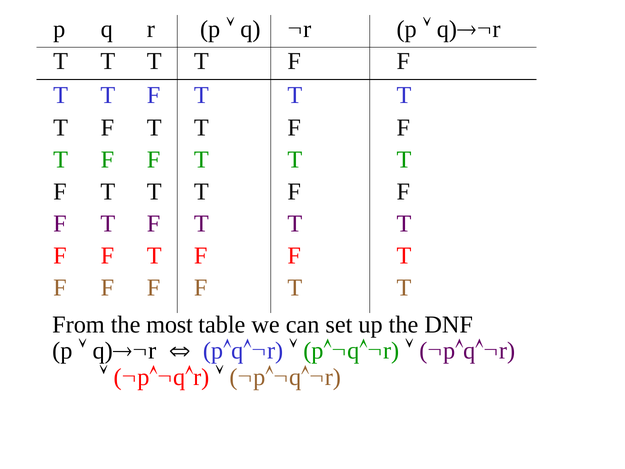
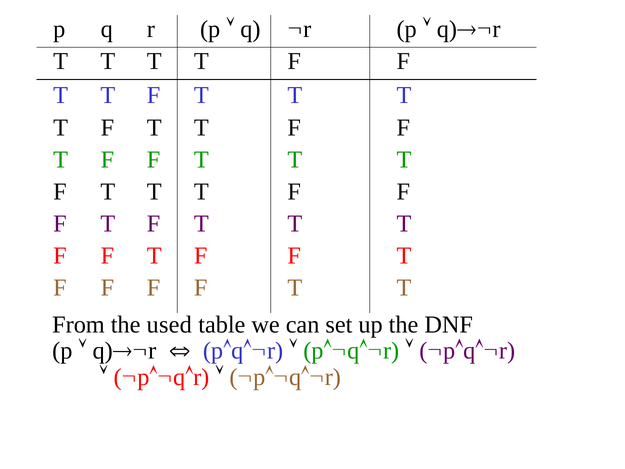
most: most -> used (169, 324)
